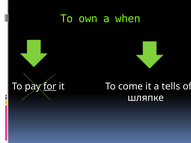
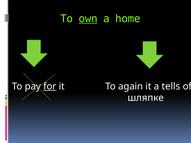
own underline: none -> present (88, 19)
when: when -> home (128, 19)
come: come -> again (131, 86)
